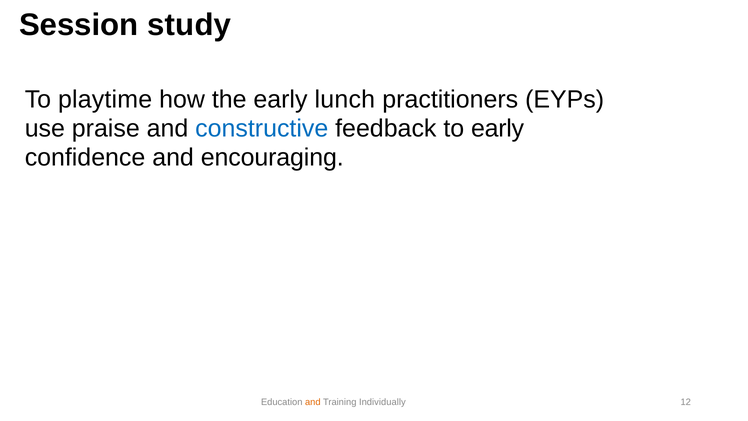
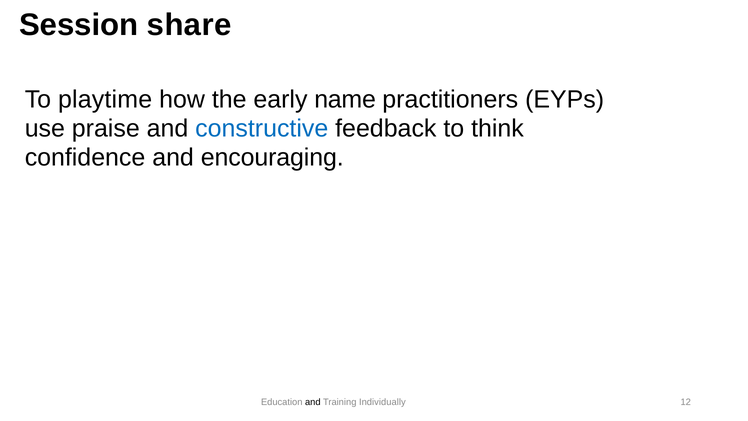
study: study -> share (189, 25)
lunch: lunch -> name (345, 99)
to early: early -> think (497, 128)
and colour: orange -> black (313, 402)
